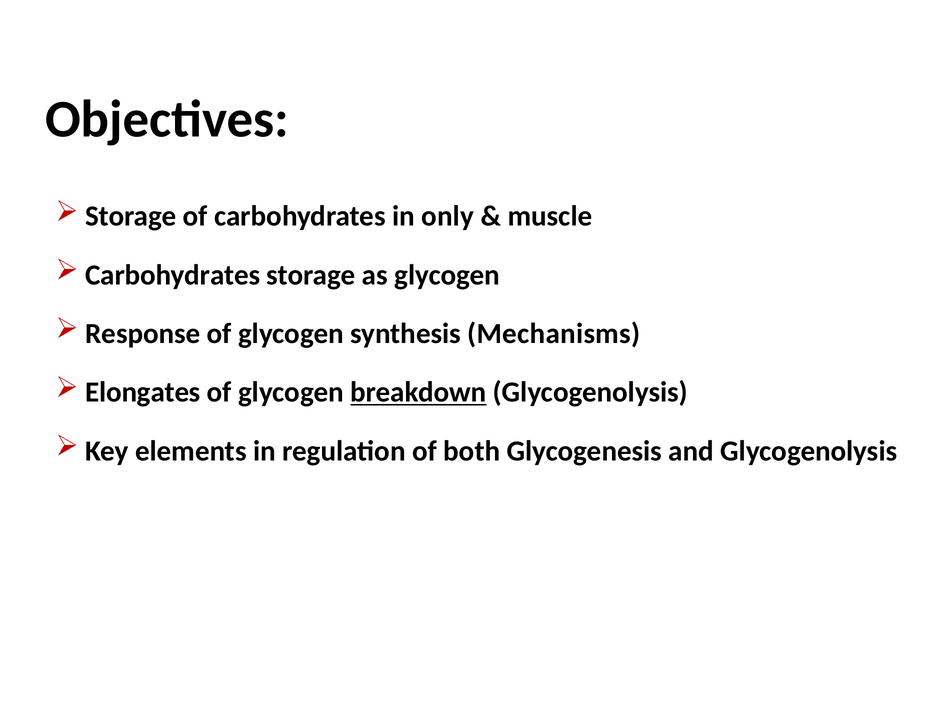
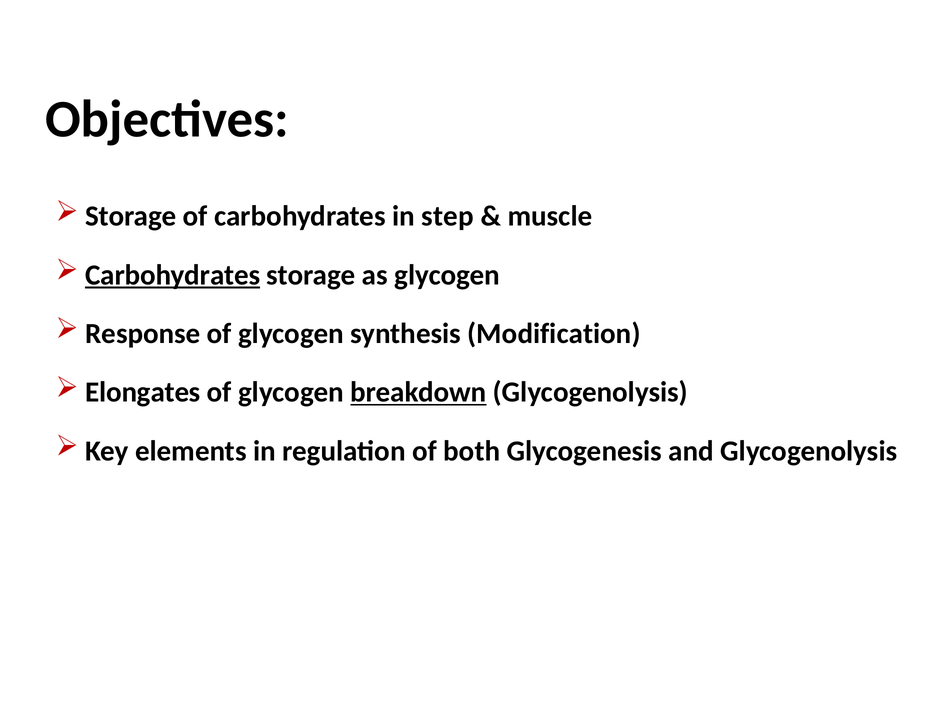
only: only -> step (448, 216)
Carbohydrates underline: none -> present (173, 275)
Mechanisms: Mechanisms -> Modification (554, 334)
